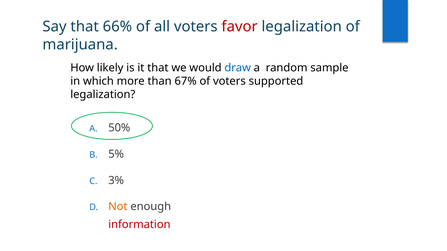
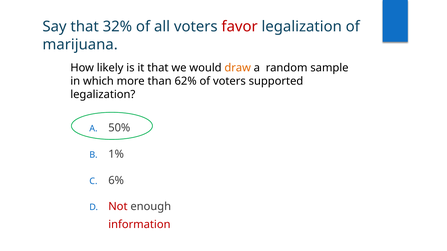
66%: 66% -> 32% (117, 27)
draw colour: blue -> orange (238, 68)
67%: 67% -> 62% (186, 81)
5%: 5% -> 1% (116, 154)
3%: 3% -> 6% (116, 181)
Not colour: orange -> red (118, 207)
